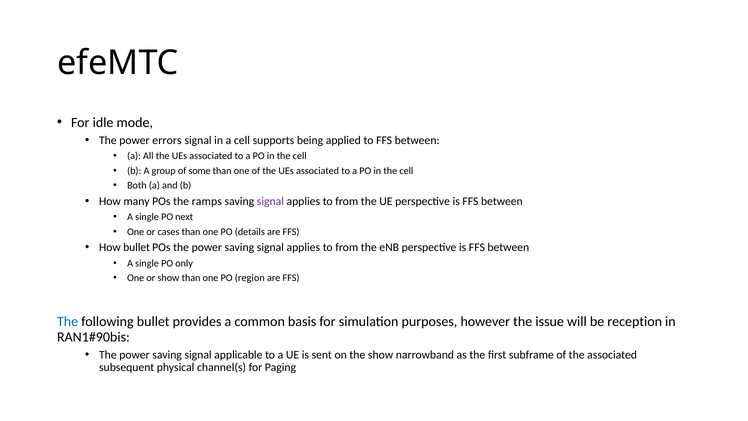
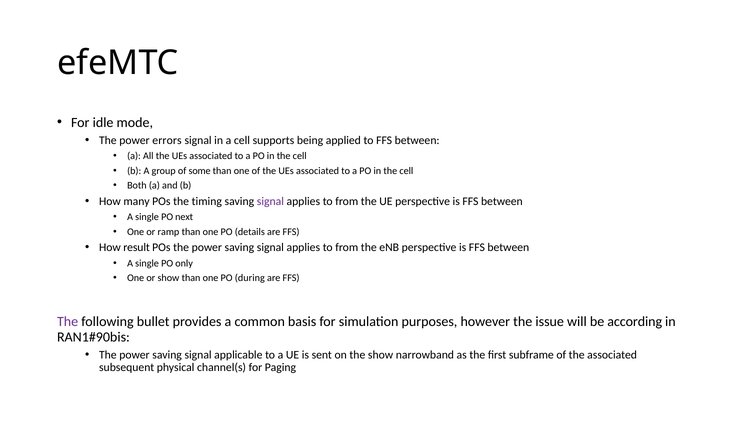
ramps: ramps -> timing (207, 201)
cases: cases -> ramp (168, 232)
How bullet: bullet -> result (137, 247)
region: region -> during (250, 278)
The colour: blue -> purple (68, 322)
reception: reception -> according (635, 322)
